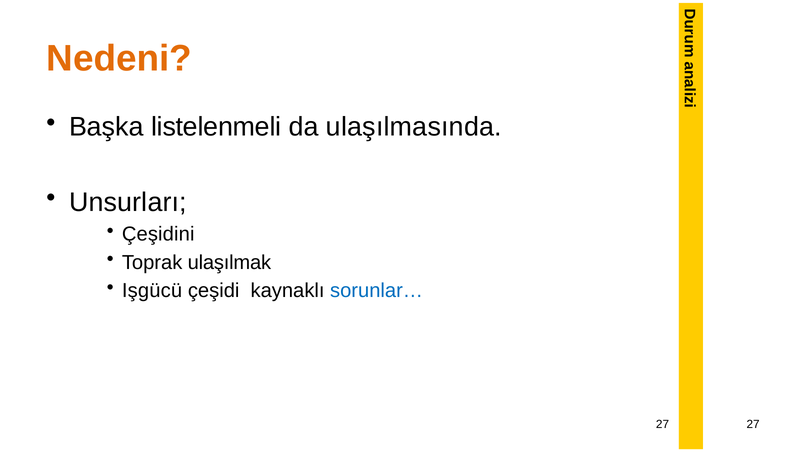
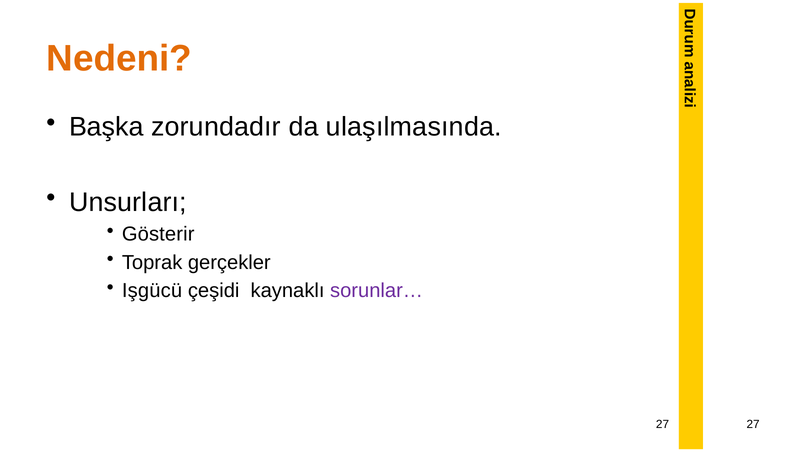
listelenmeli: listelenmeli -> zorundadır (216, 127)
Çeşidini: Çeşidini -> Gösterir (158, 234)
ulaşılmak: ulaşılmak -> gerçekler (229, 262)
sorunlar… colour: blue -> purple (377, 290)
